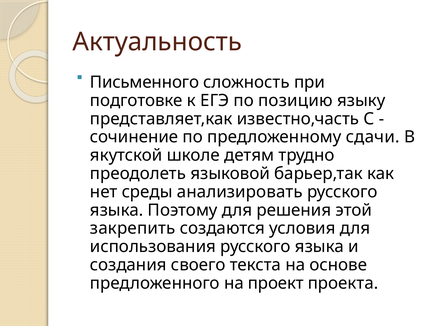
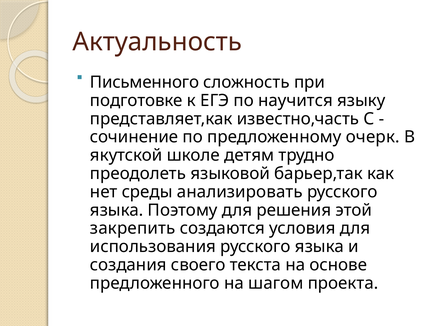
позицию: позицию -> научится (296, 101)
сдачи: сдачи -> очерк (373, 137)
проект: проект -> шагом (276, 283)
